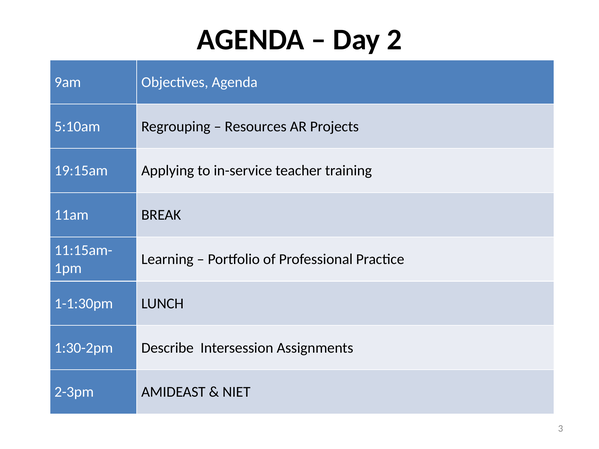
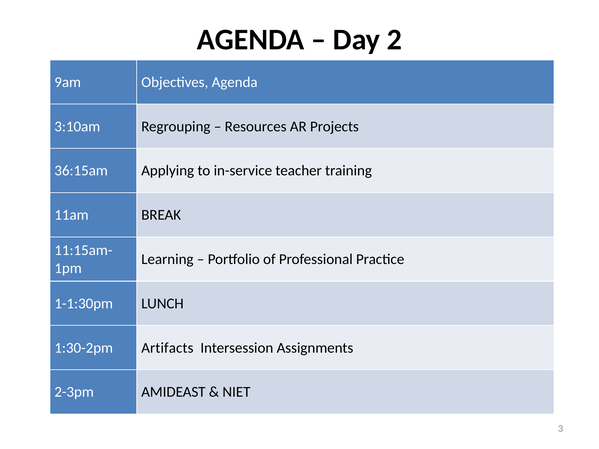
5:10am: 5:10am -> 3:10am (77, 127)
19:15am: 19:15am -> 36:15am (81, 171)
Describe: Describe -> Artifacts (167, 348)
